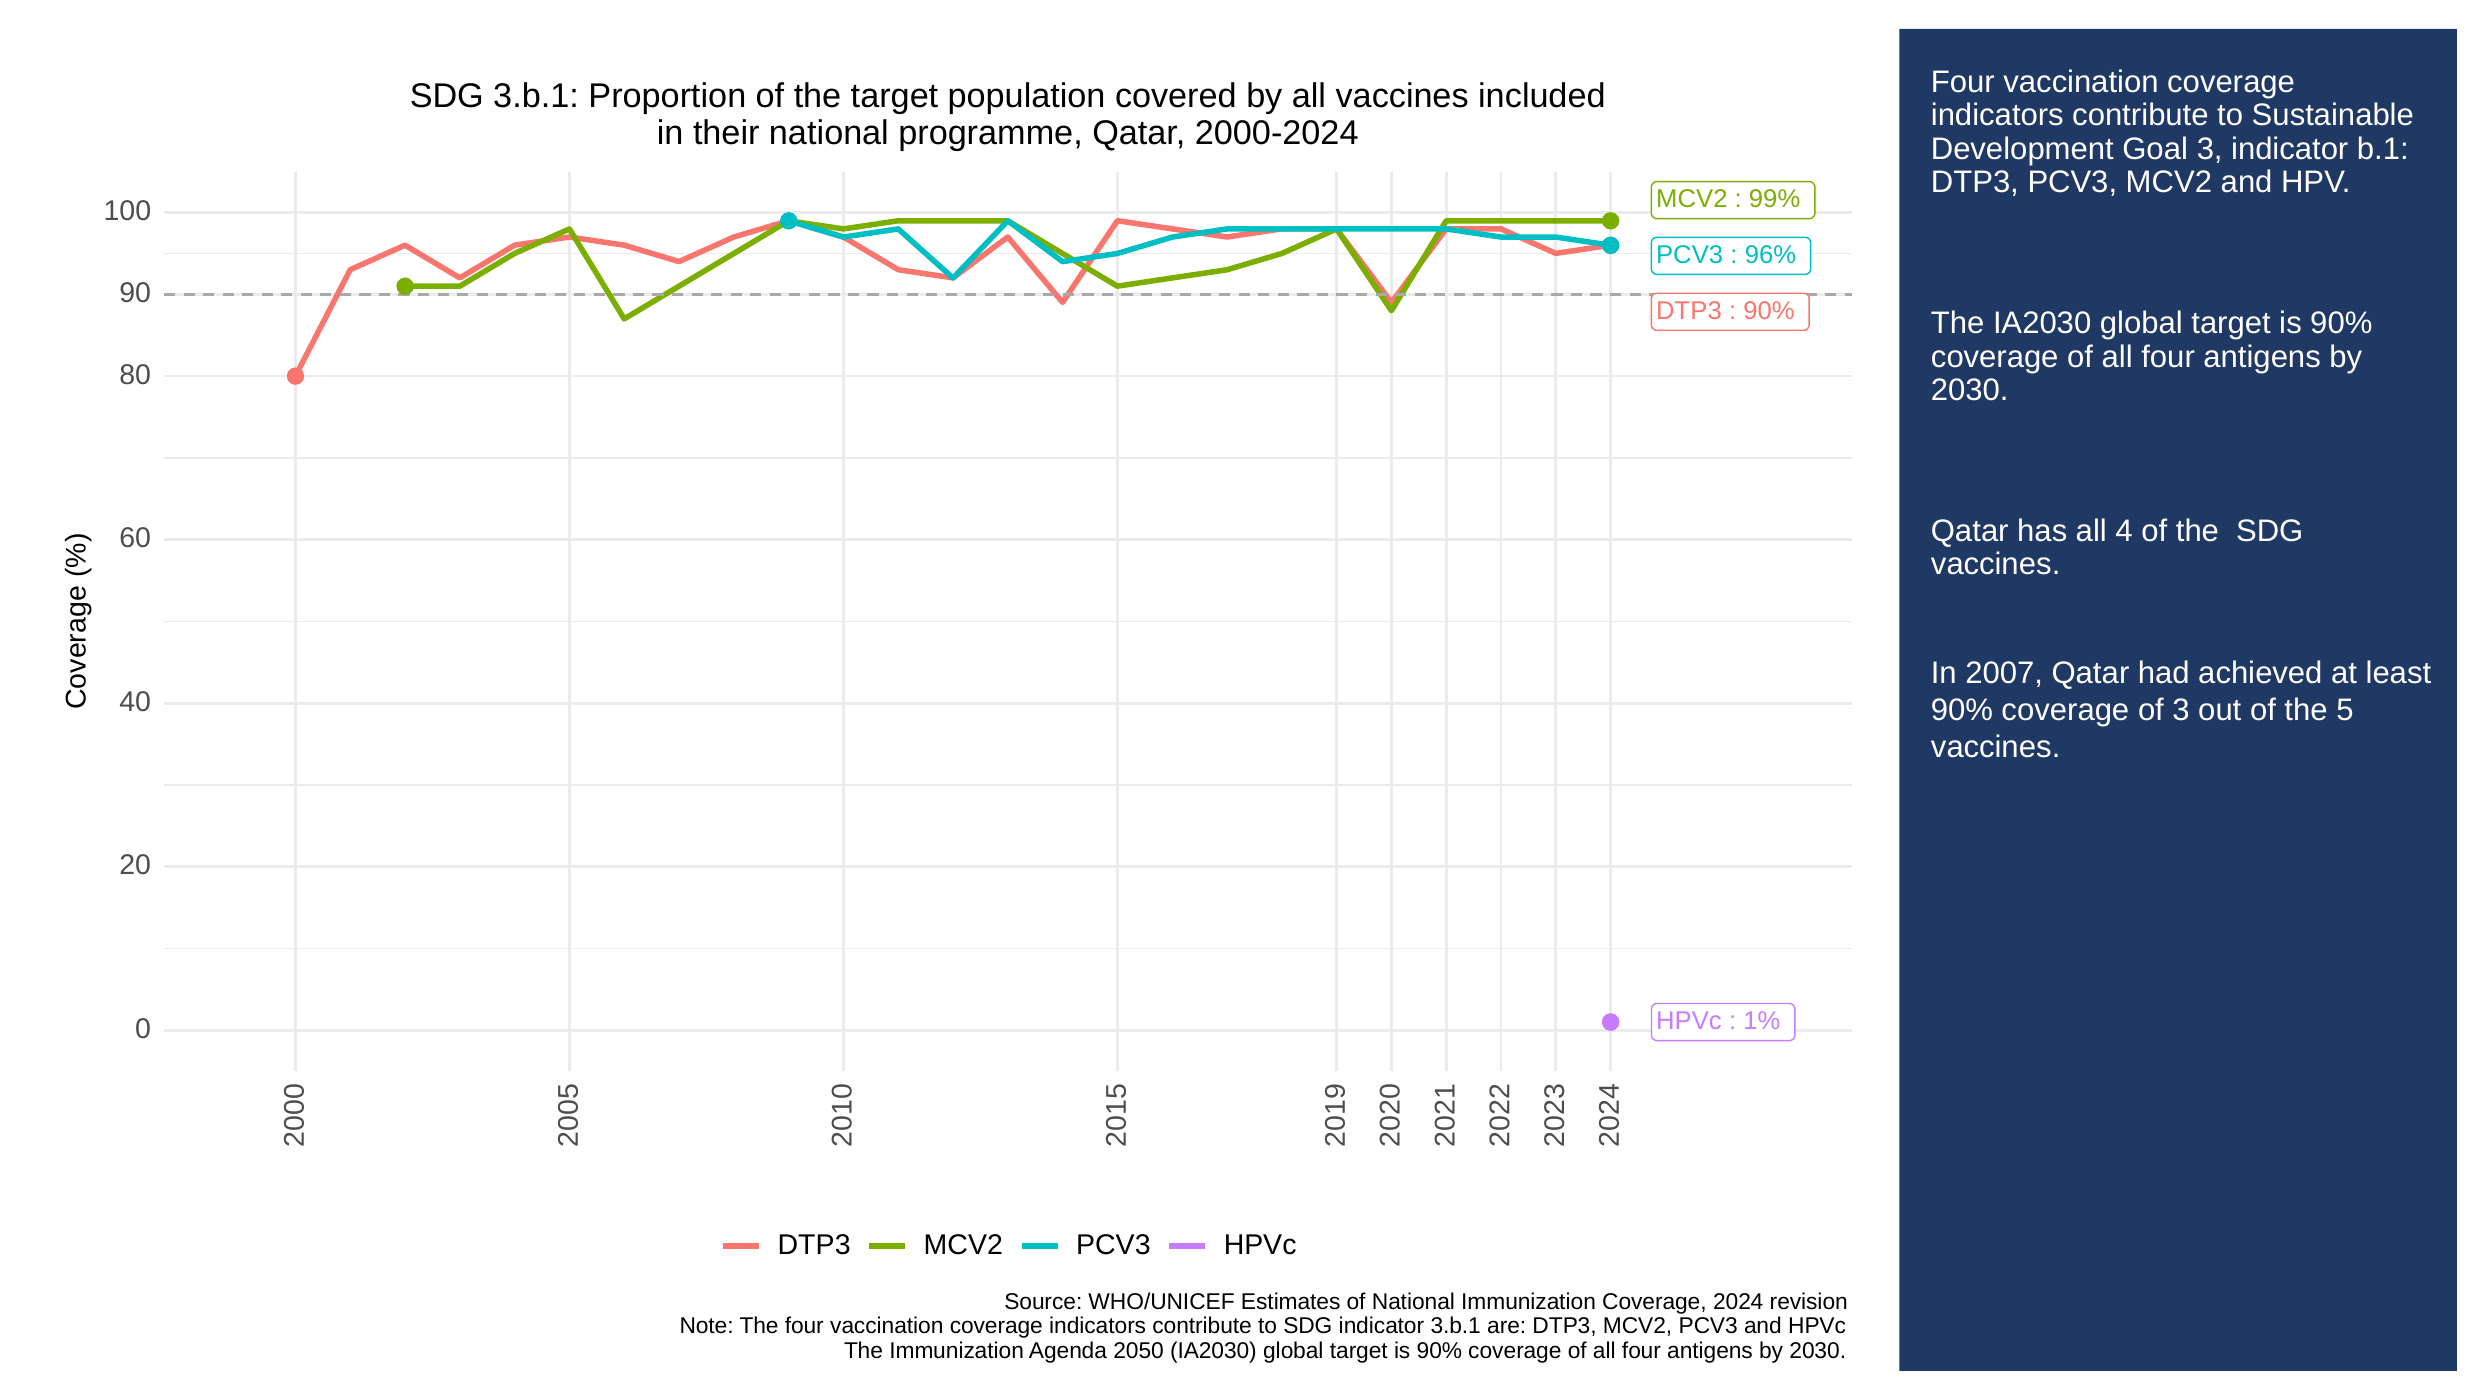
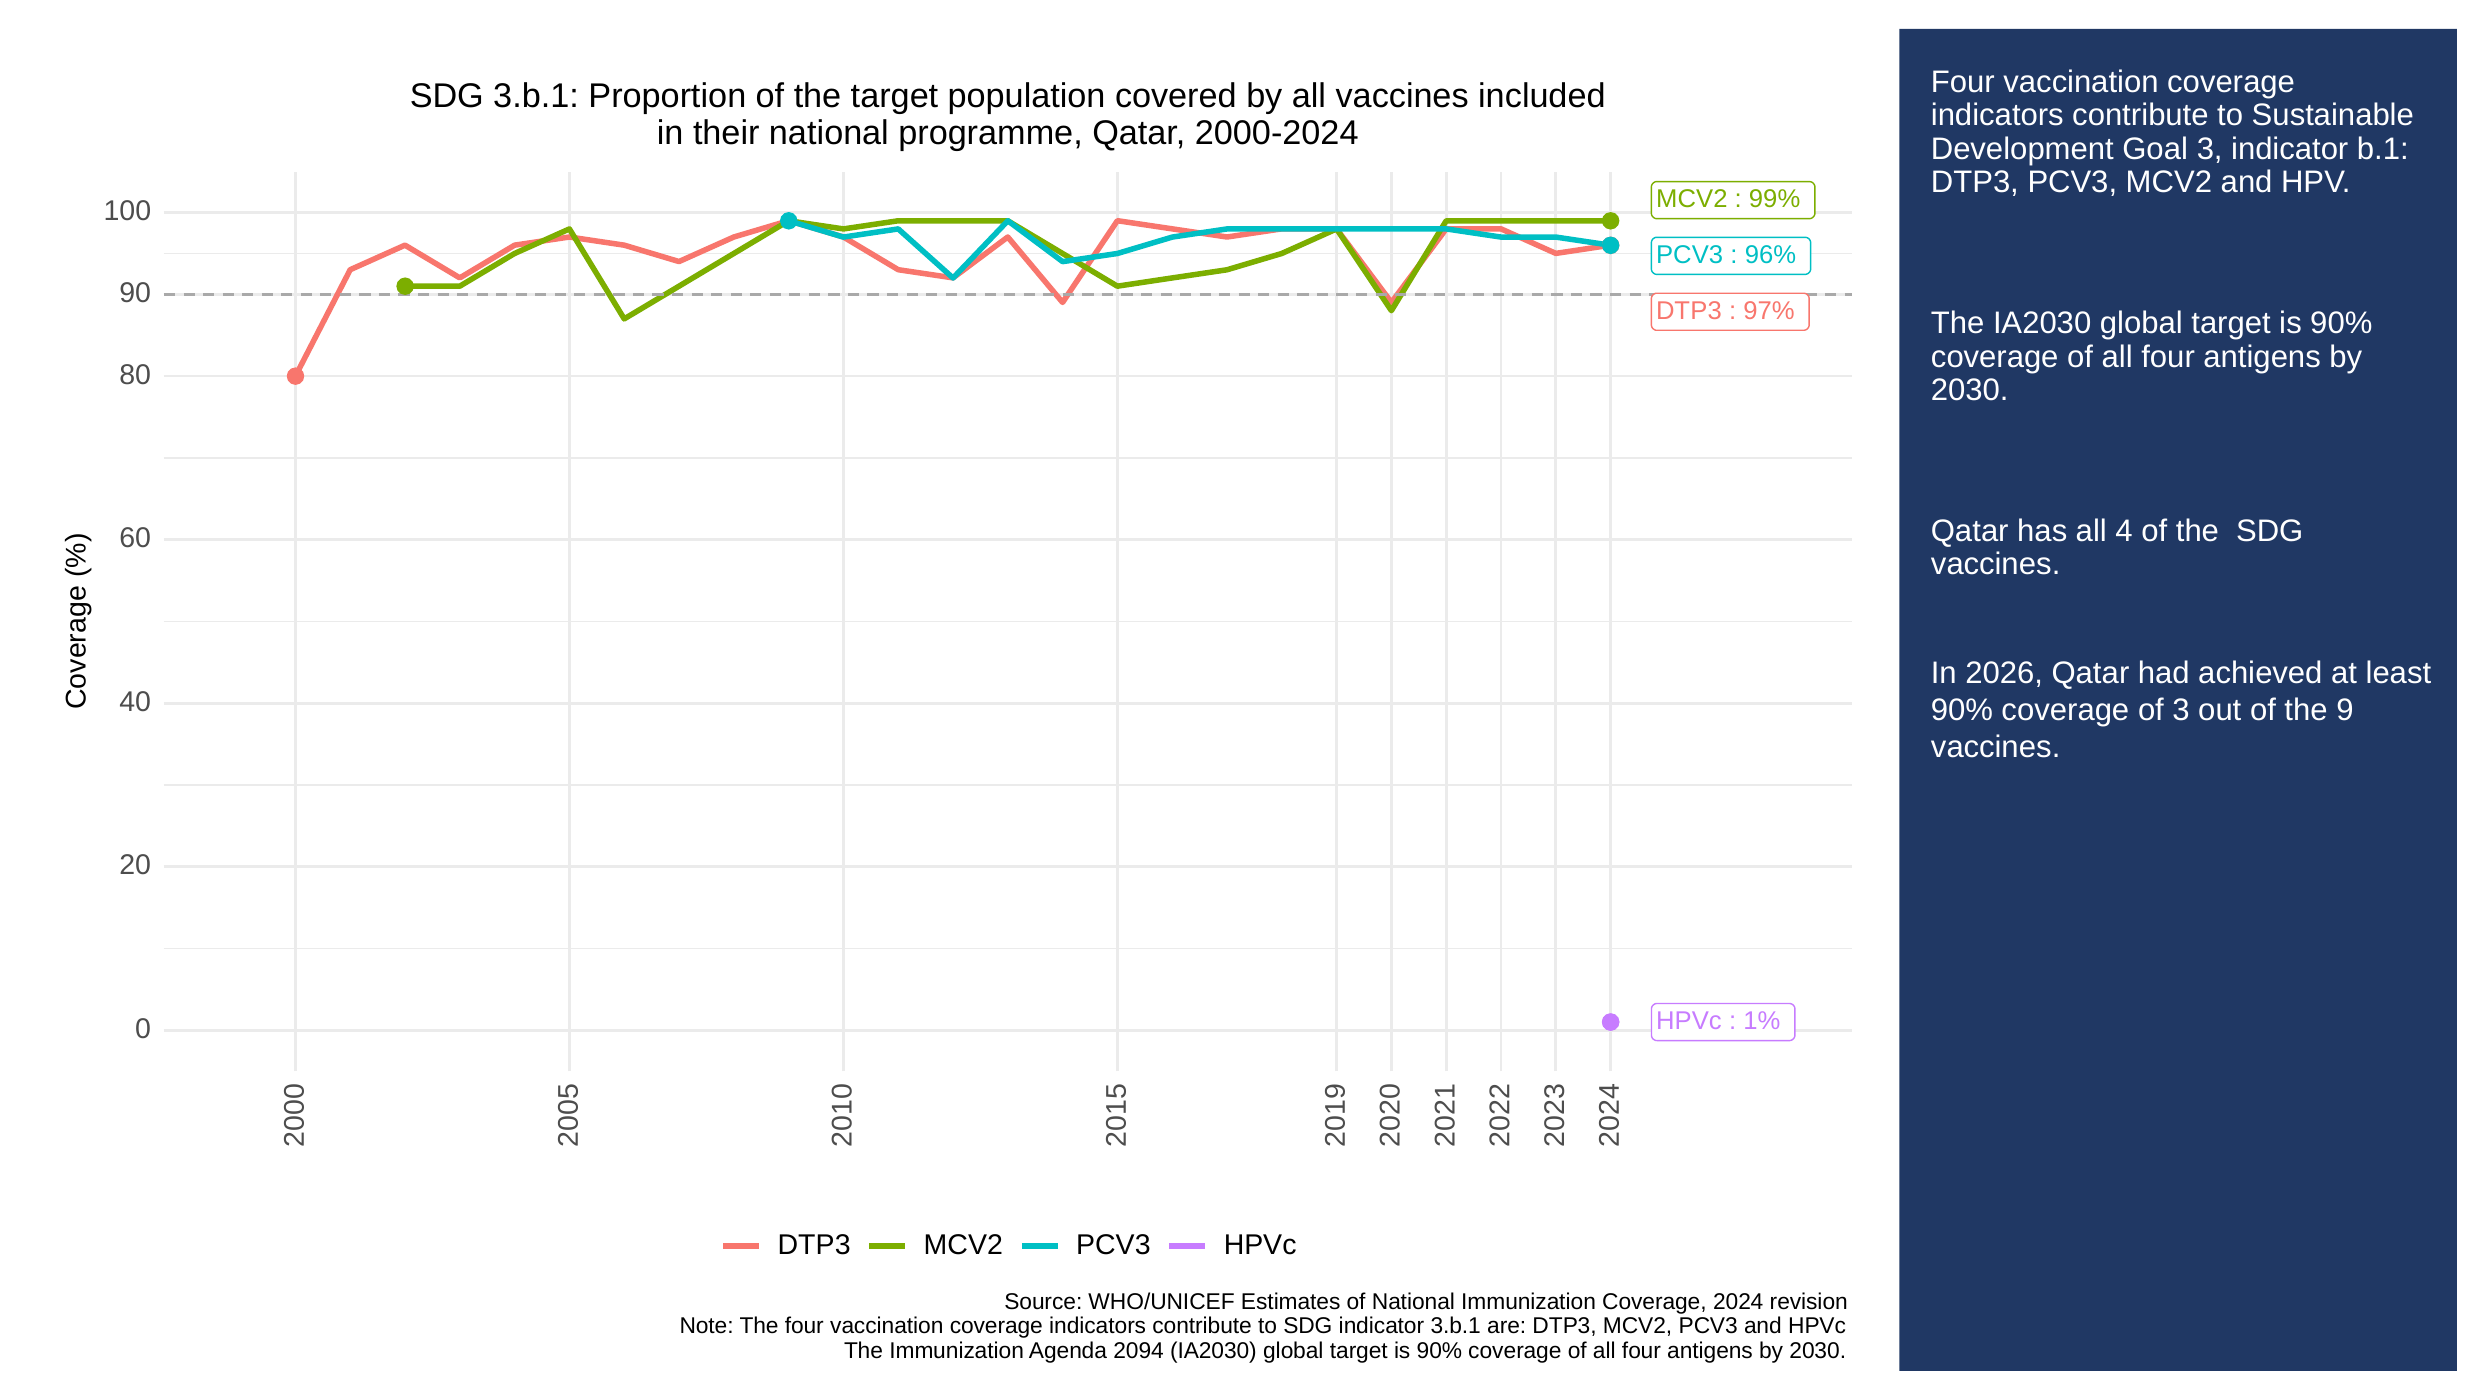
90%: 90% -> 97% (1769, 310)
2007: 2007 -> 2026 (2004, 673)
the 5: 5 -> 9 (2345, 710)
2050: 2050 -> 2094 (1139, 1350)
